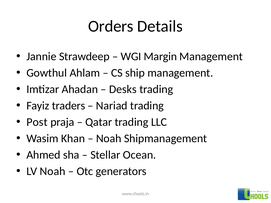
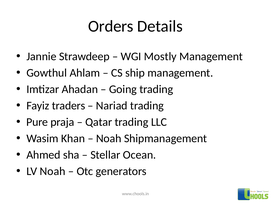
Margin: Margin -> Mostly (160, 57)
Desks: Desks -> Going (123, 89)
Post: Post -> Pure (37, 122)
